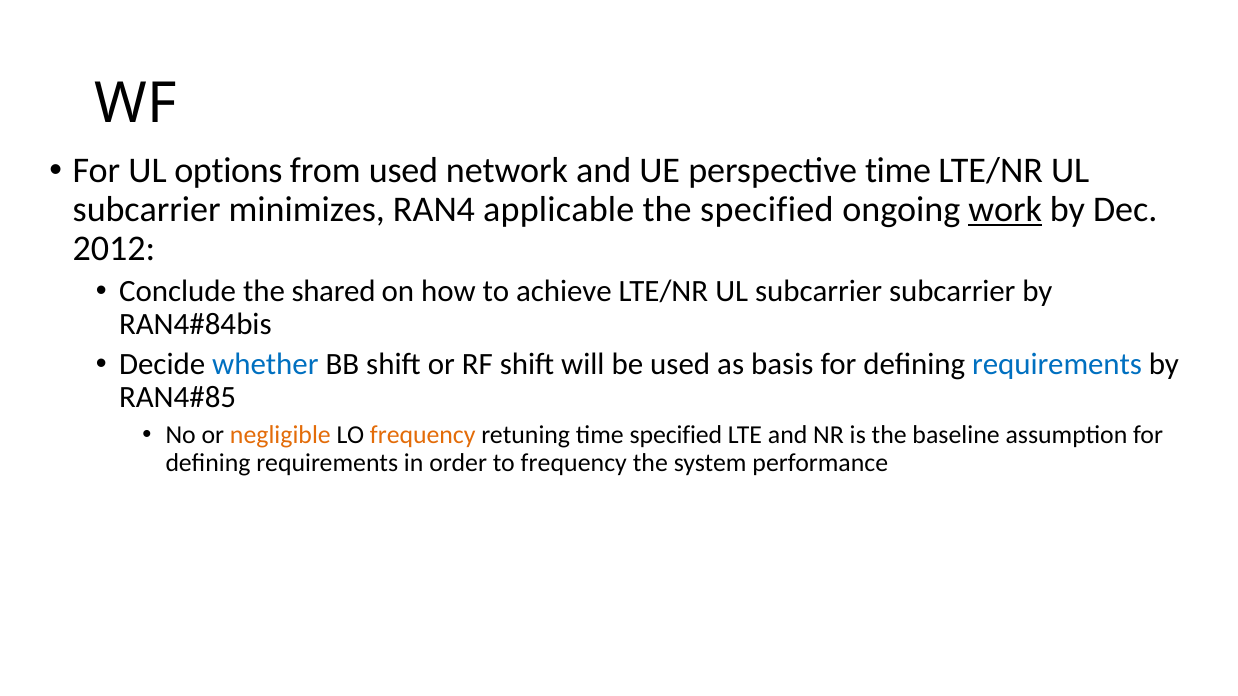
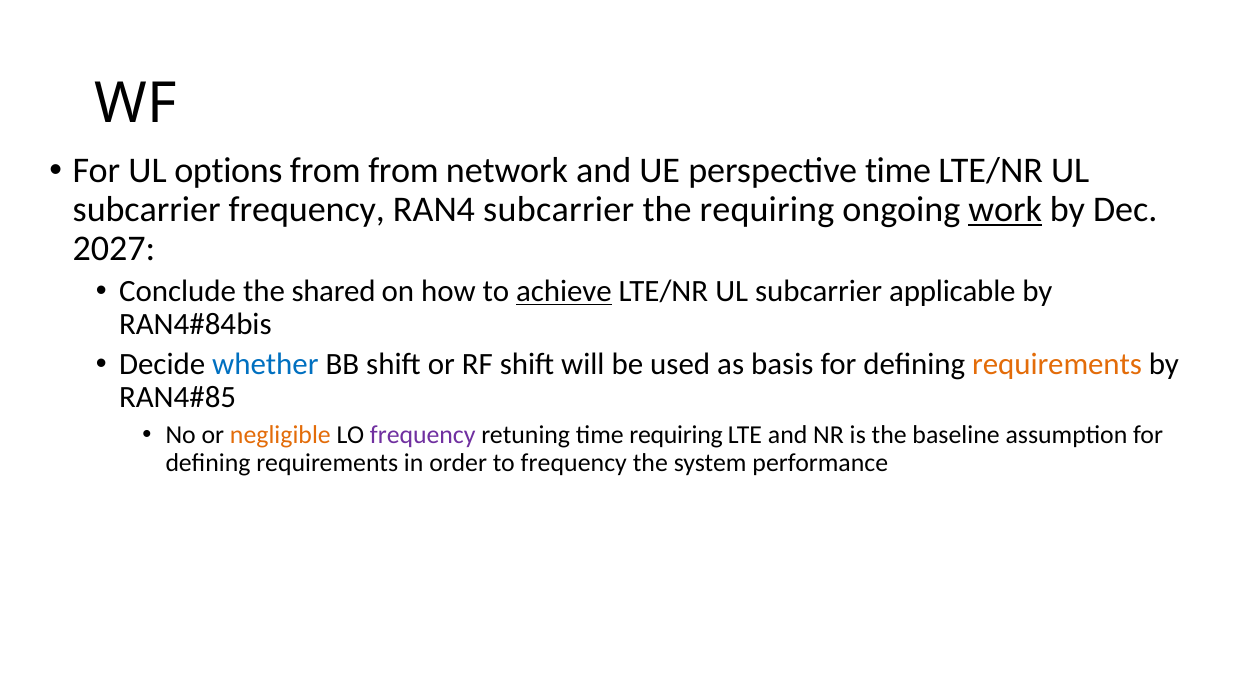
from used: used -> from (403, 171)
subcarrier minimizes: minimizes -> frequency (307, 210)
RAN4 applicable: applicable -> subcarrier (559, 210)
the specified: specified -> requiring (767, 210)
2012: 2012 -> 2027 (114, 249)
achieve underline: none -> present (564, 291)
subcarrier subcarrier: subcarrier -> applicable (952, 291)
requirements colour: blue -> orange (1057, 365)
frequency colour: orange -> purple (423, 435)
time specified: specified -> requiring (676, 435)
